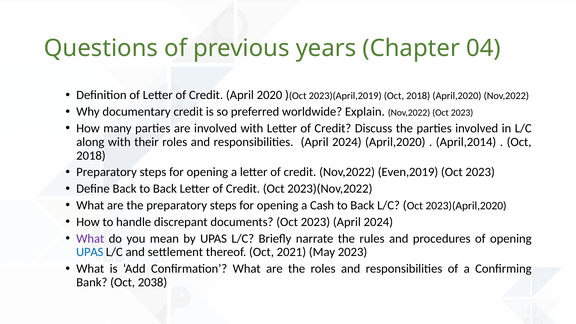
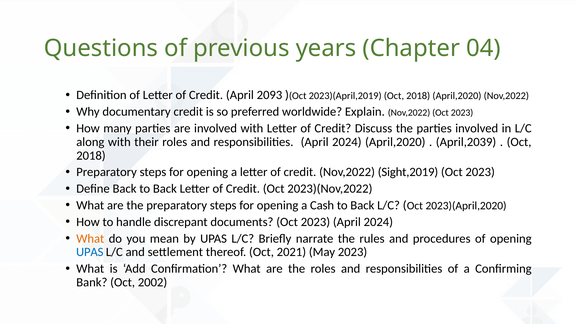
2020: 2020 -> 2093 (269, 95)
April,2014: April,2014 -> April,2039 (466, 142)
Even,2019: Even,2019 -> Sight,2019 (408, 172)
What colour: purple -> orange (90, 239)
2038: 2038 -> 2002 (153, 282)
